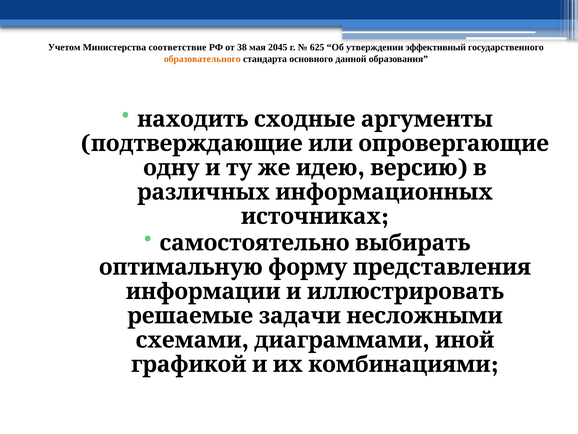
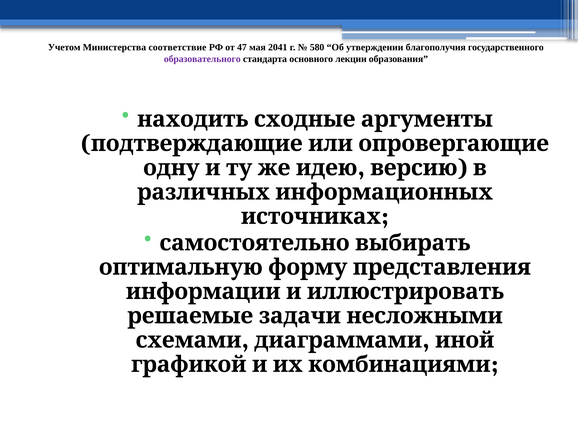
38: 38 -> 47 (242, 47)
2045: 2045 -> 2041 (278, 47)
625: 625 -> 580 (317, 47)
эффективный: эффективный -> благополучия (436, 47)
образовательного colour: orange -> purple (202, 59)
данной: данной -> лекции (351, 59)
